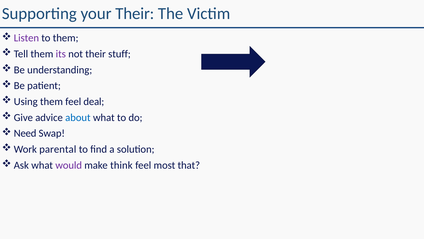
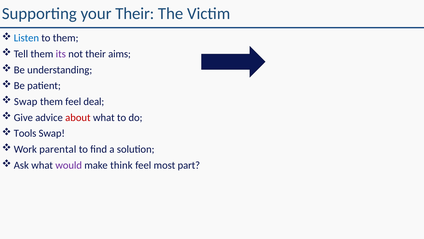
Listen colour: purple -> blue (26, 38)
stuff: stuff -> aims (120, 54)
Using: Using -> Swap (26, 101)
about colour: blue -> red (78, 117)
Need: Need -> Tools (25, 133)
that: that -> part (189, 165)
